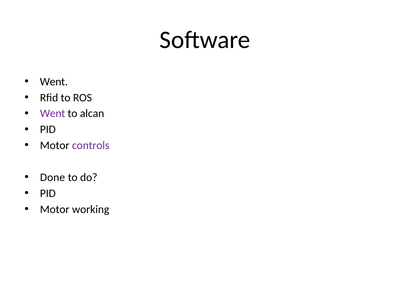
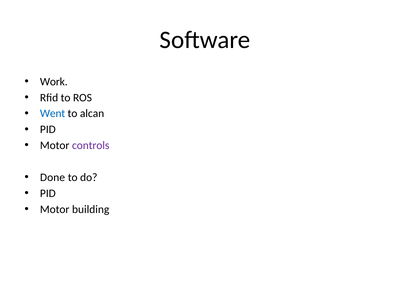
Went: Went -> Work (54, 81)
Went colour: purple -> blue (53, 113)
working: working -> building (91, 209)
